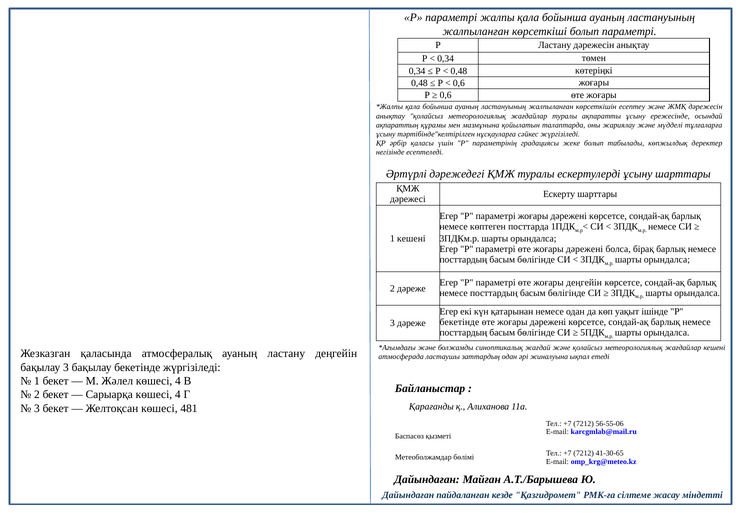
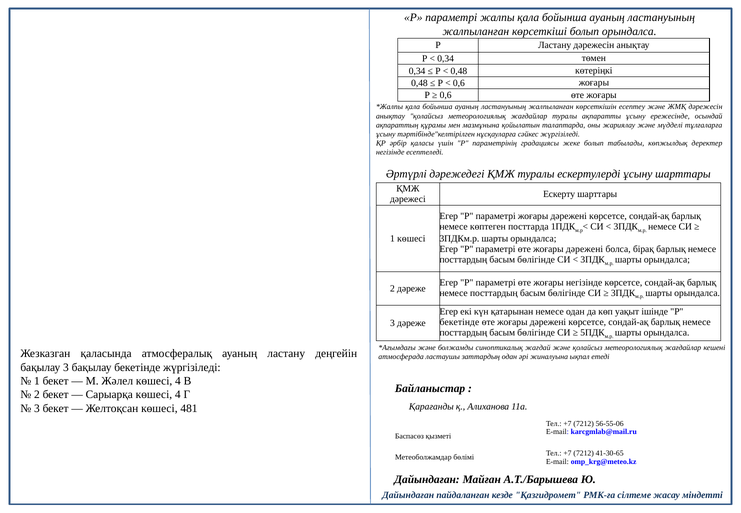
болып параметрі: параметрі -> орындалса (629, 31)
1 кешені: кешені -> көшесі (411, 239)
жоғары деңгейін: деңгейін -> негізінде (584, 282)
